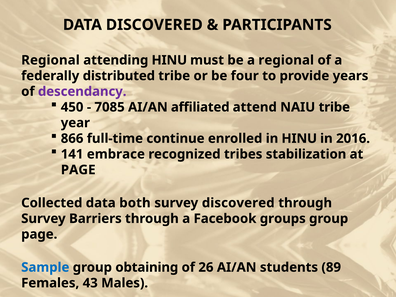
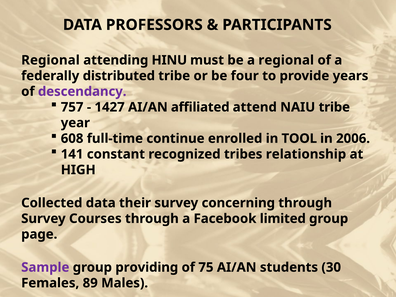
DATA DISCOVERED: DISCOVERED -> PROFESSORS (154, 25)
450: 450 -> 757 (72, 107)
7085: 7085 -> 1427 (110, 107)
866: 866 -> 608 (72, 138)
in HINU: HINU -> TOOL (299, 138)
2016: 2016 -> 2006 (353, 138)
embrace: embrace -> constant (116, 154)
stabilization: stabilization -> relationship (306, 154)
PAGE: PAGE -> HIGH (78, 170)
both: both -> their (135, 203)
survey discovered: discovered -> concerning (238, 203)
Barriers: Barriers -> Courses (95, 219)
groups: groups -> limited (283, 219)
Sample colour: blue -> purple (45, 267)
obtaining: obtaining -> providing (147, 267)
26: 26 -> 75 (206, 267)
89: 89 -> 30 (331, 267)
43: 43 -> 89 (90, 283)
